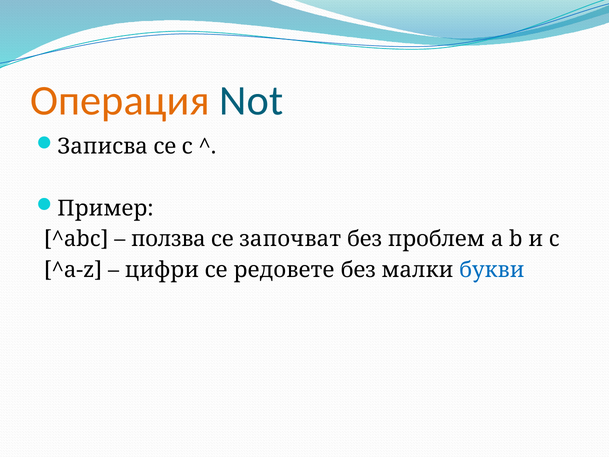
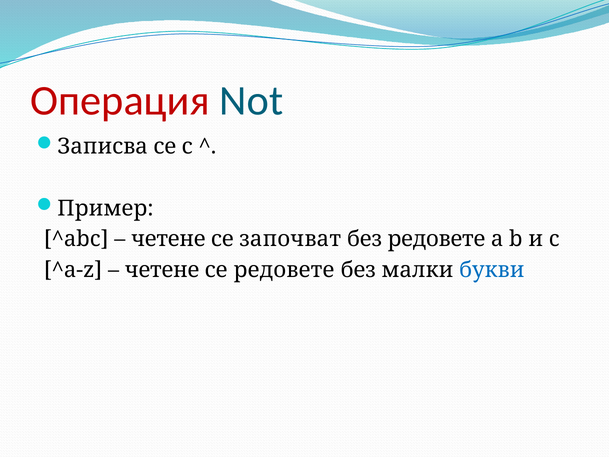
Операция colour: orange -> red (120, 101)
ползва: ползва -> четене (168, 239)
без проблем: проблем -> редовете (436, 239)
цифри: цифри -> четене (162, 270)
